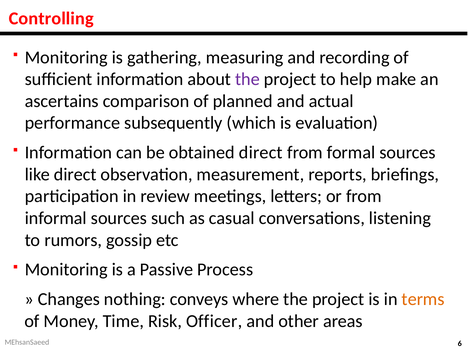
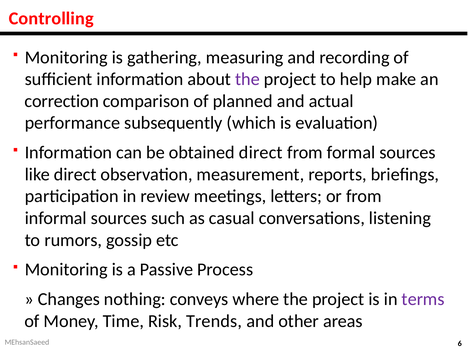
ascertains: ascertains -> correction (62, 101)
terms colour: orange -> purple (423, 299)
Officer: Officer -> Trends (214, 321)
